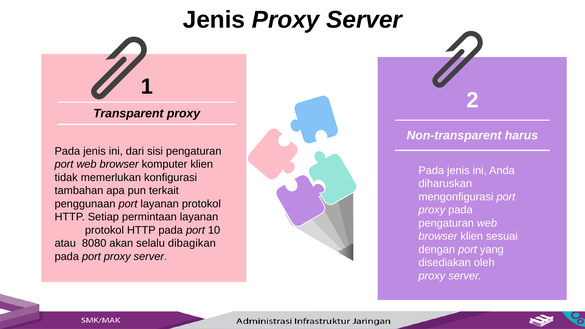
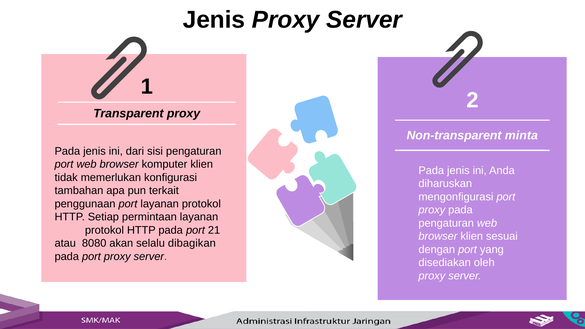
harus: harus -> minta (521, 136)
10: 10 -> 21 (214, 230)
